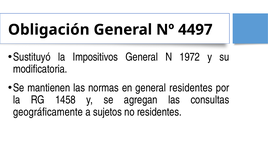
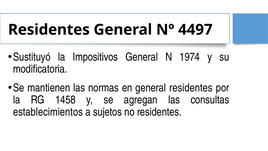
Obligación: Obligación -> Residentes (49, 30)
1972: 1972 -> 1974 (190, 57)
geográficamente: geográficamente -> establecimientos (48, 112)
